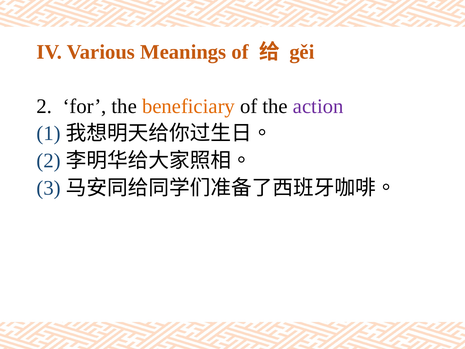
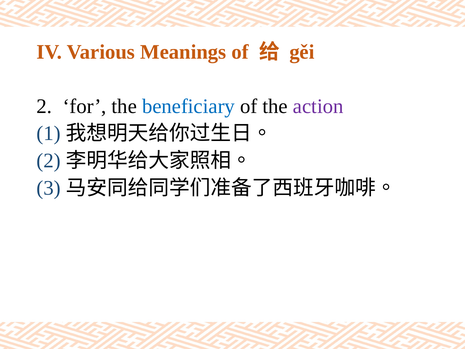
beneficiary colour: orange -> blue (188, 106)
